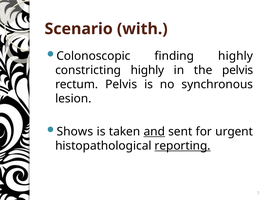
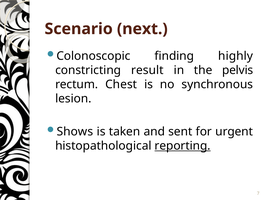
with: with -> next (142, 29)
constricting highly: highly -> result (147, 70)
rectum Pelvis: Pelvis -> Chest (121, 85)
and underline: present -> none (154, 132)
